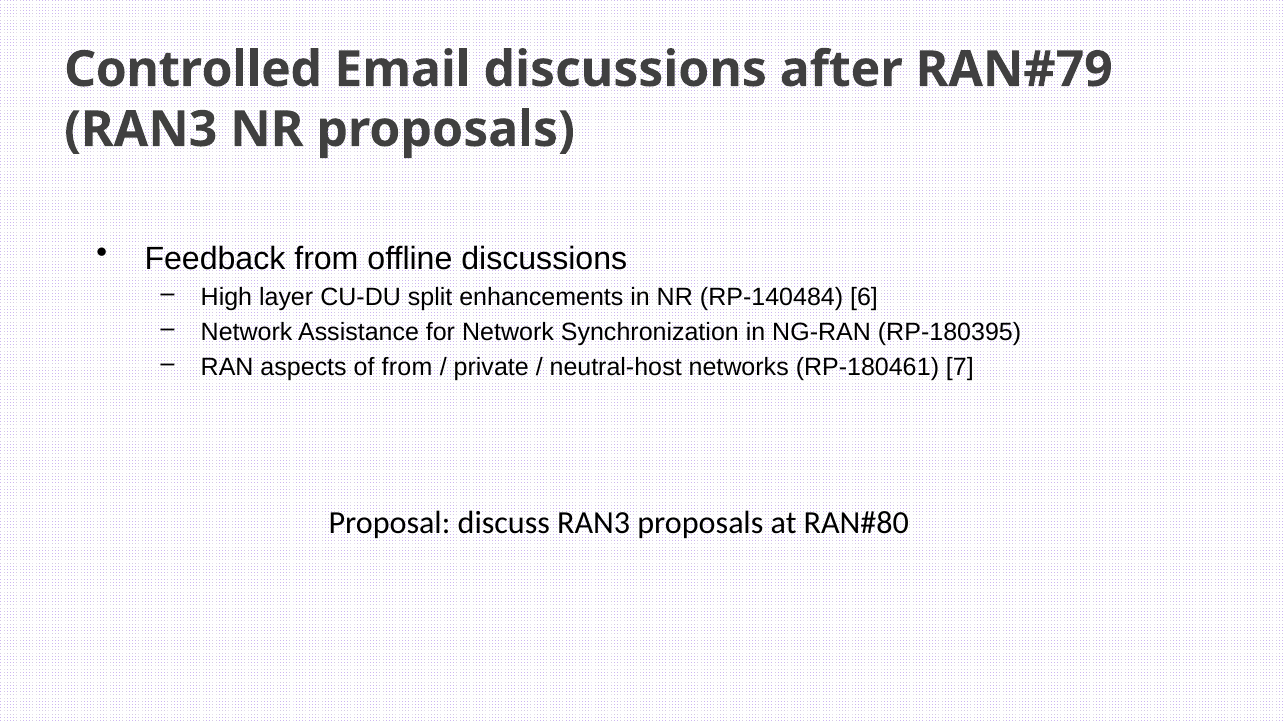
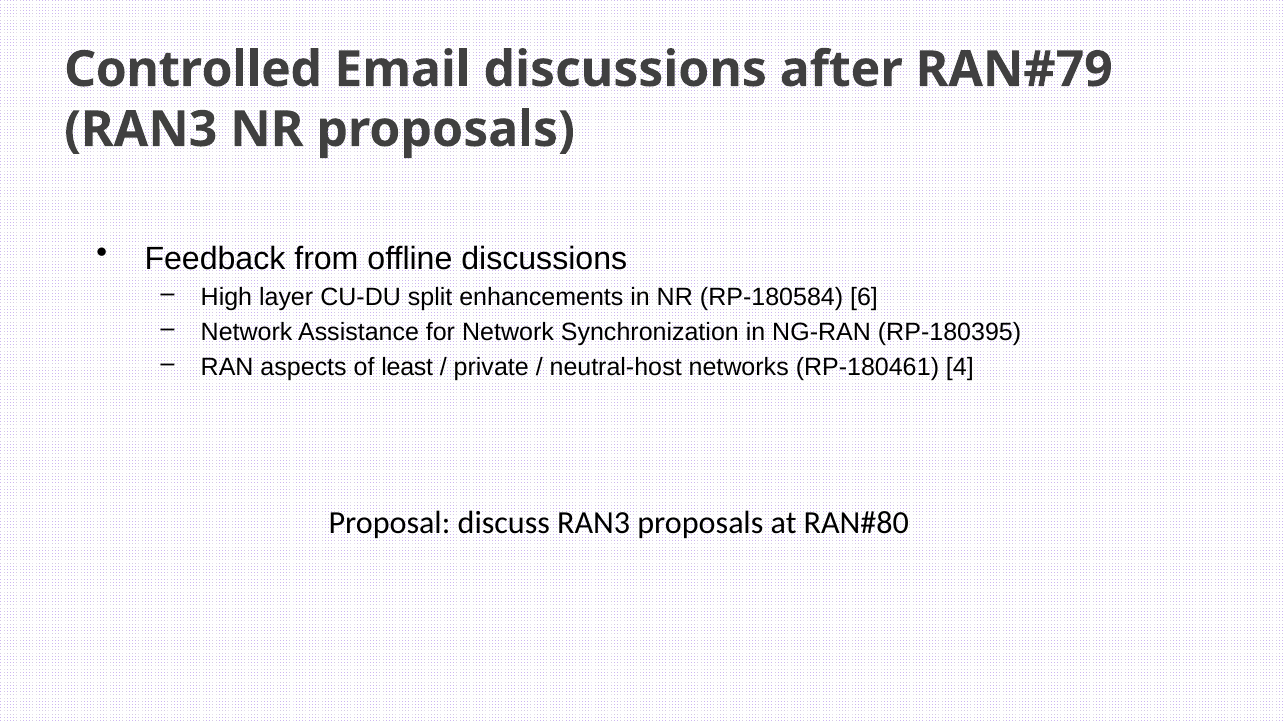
RP‑140484: RP‑140484 -> RP‑180584 (772, 297)
of from: from -> least (407, 367)
7: 7 -> 4 (960, 367)
